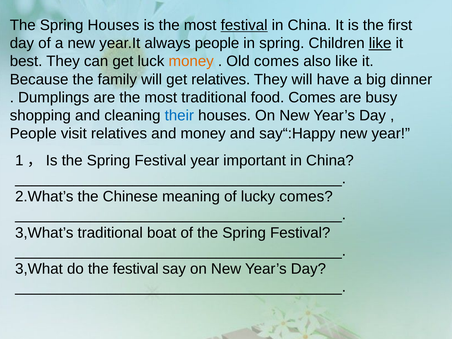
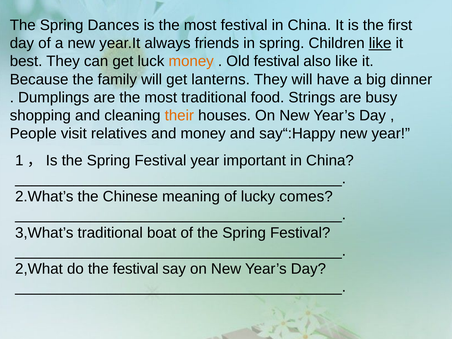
Spring Houses: Houses -> Dances (113, 25)
festival underline: present -> none (244, 25)
always people: people -> friends (217, 43)
Old comes: comes -> festival (277, 61)
get relatives: relatives -> lanterns (221, 79)
food Comes: Comes -> Strings (312, 98)
their colour: blue -> orange (179, 116)
3,What: 3,What -> 2,What (39, 269)
